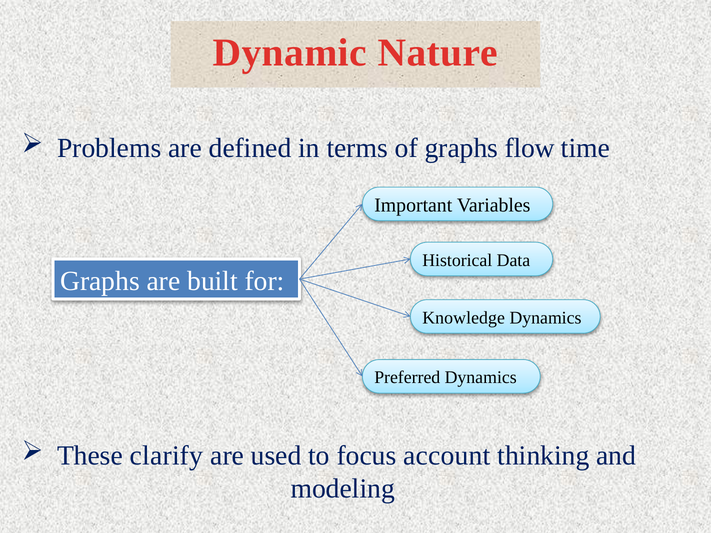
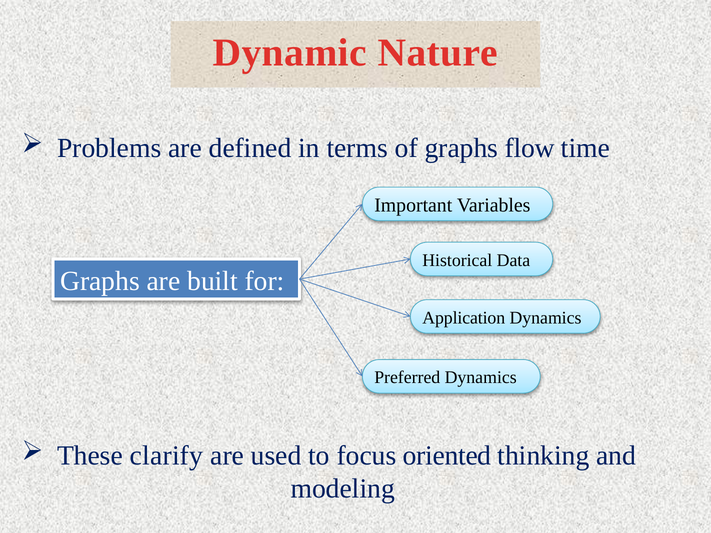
Knowledge: Knowledge -> Application (464, 318)
account: account -> oriented (447, 456)
